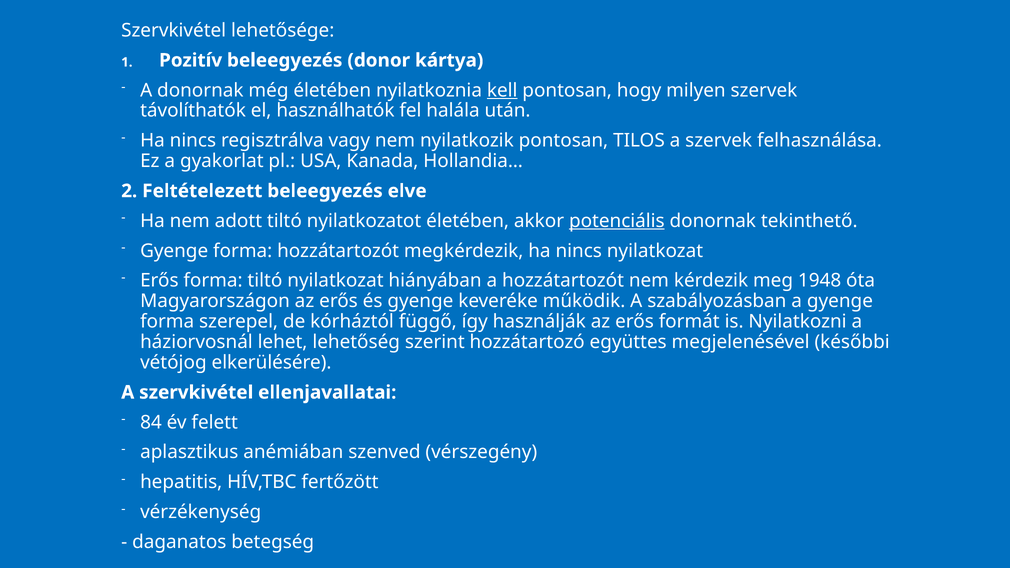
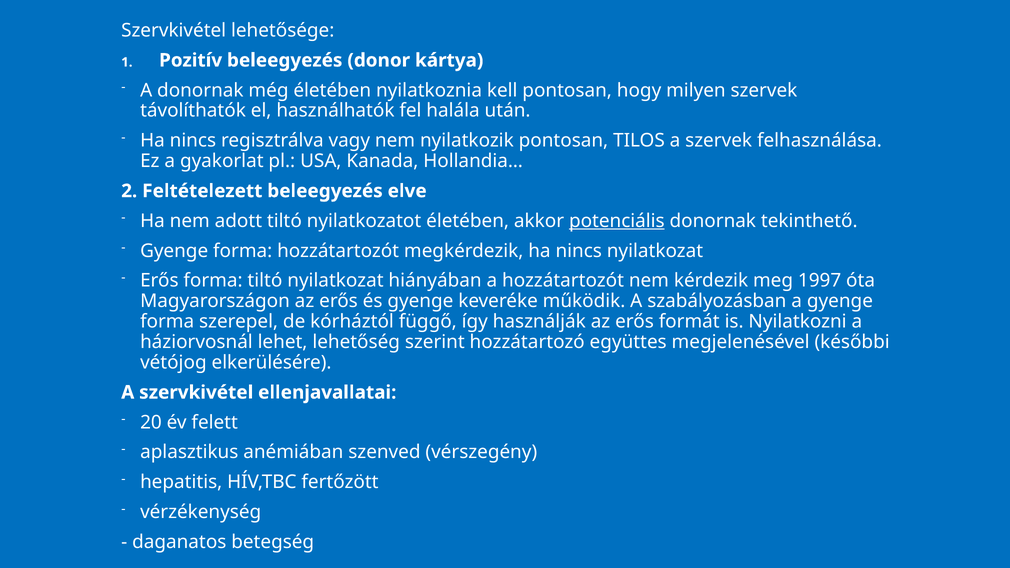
kell underline: present -> none (502, 90)
1948: 1948 -> 1997 (820, 281)
84: 84 -> 20 (151, 422)
